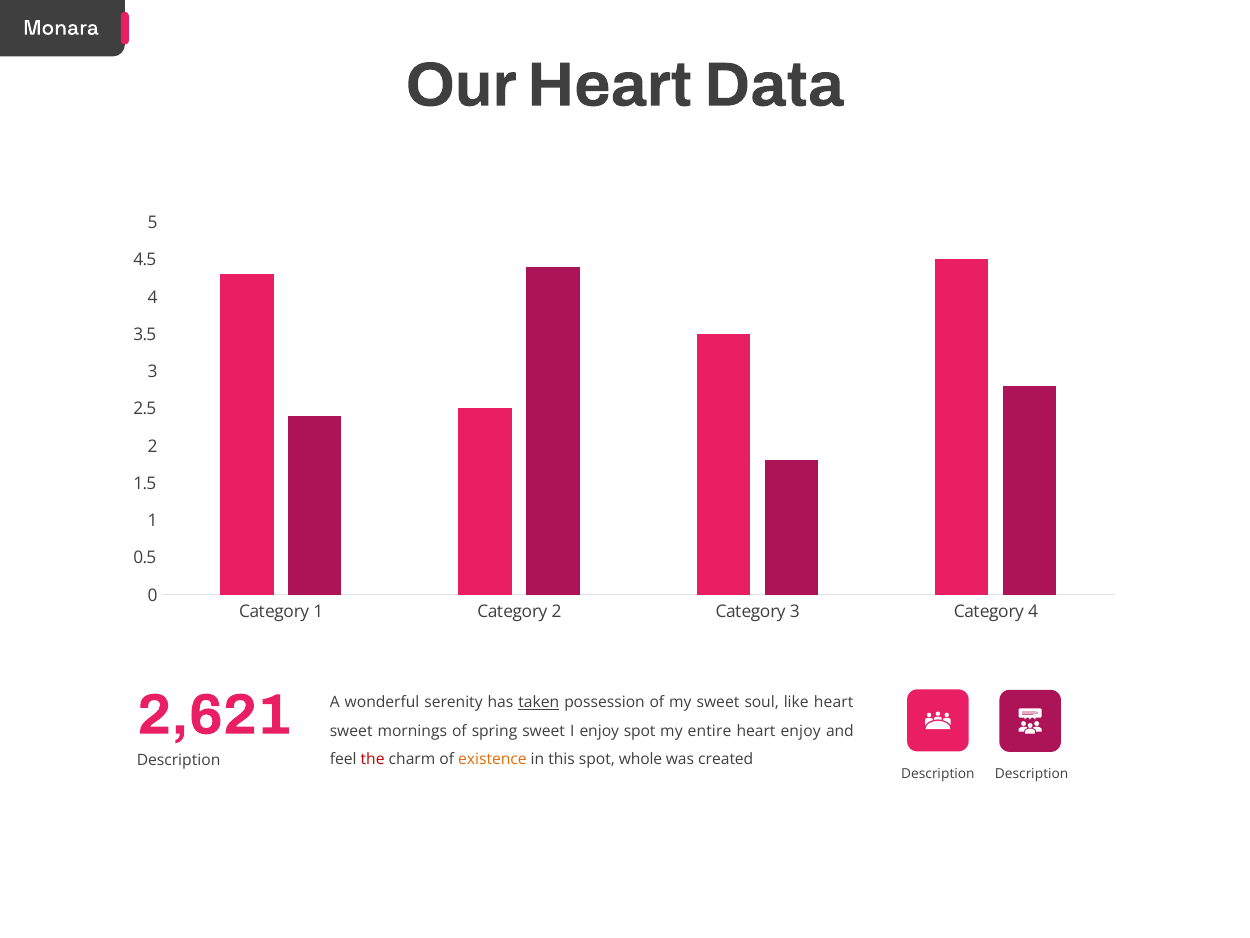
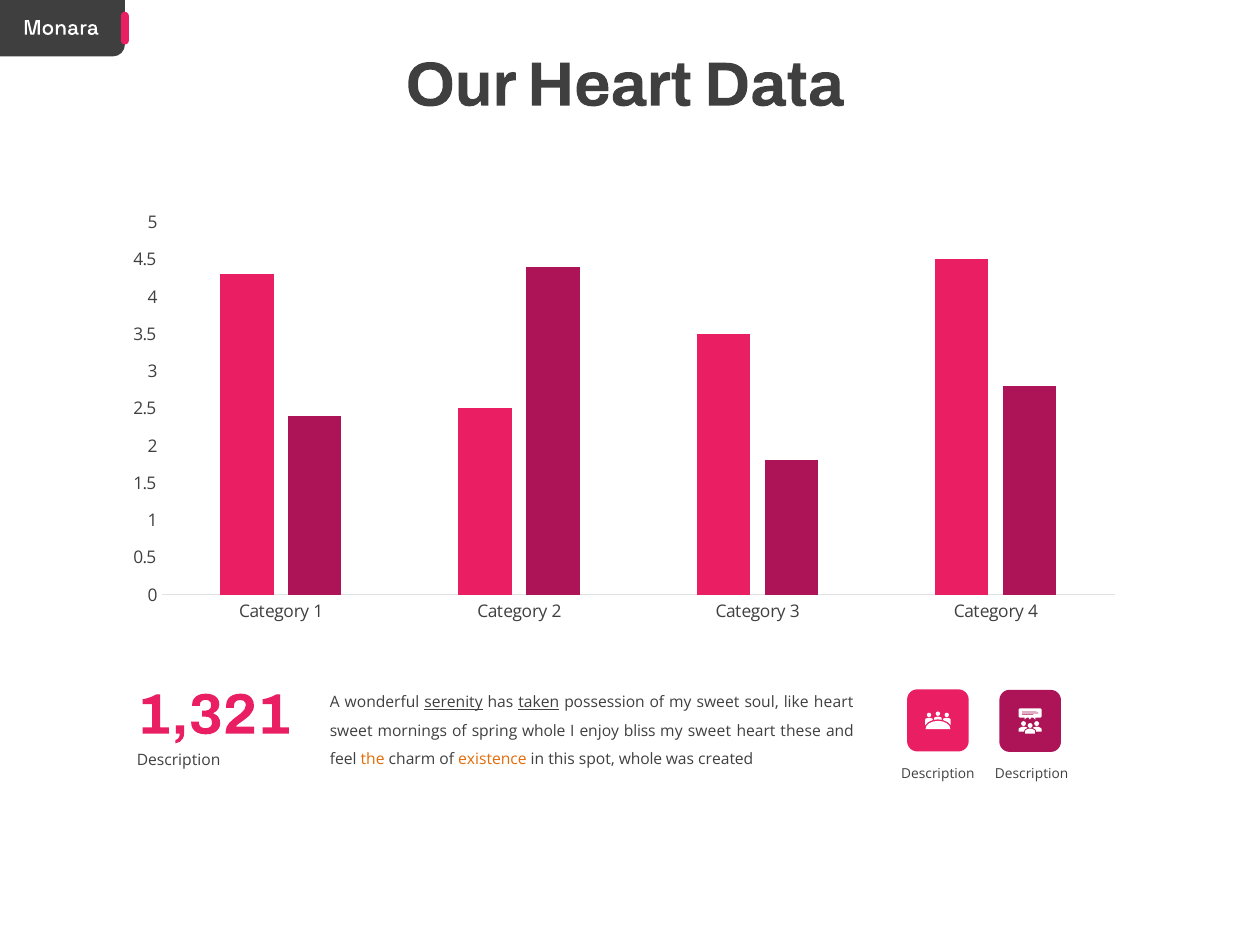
serenity underline: none -> present (453, 702)
2,621: 2,621 -> 1,321 (214, 714)
spring sweet: sweet -> whole (544, 731)
enjoy spot: spot -> bliss (640, 731)
entire: entire -> sweet (709, 731)
heart enjoy: enjoy -> these (801, 731)
the colour: red -> orange (373, 759)
